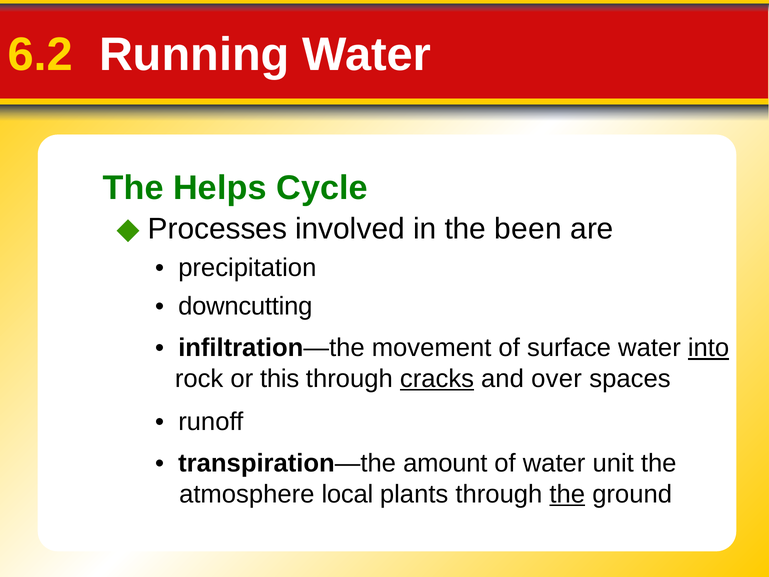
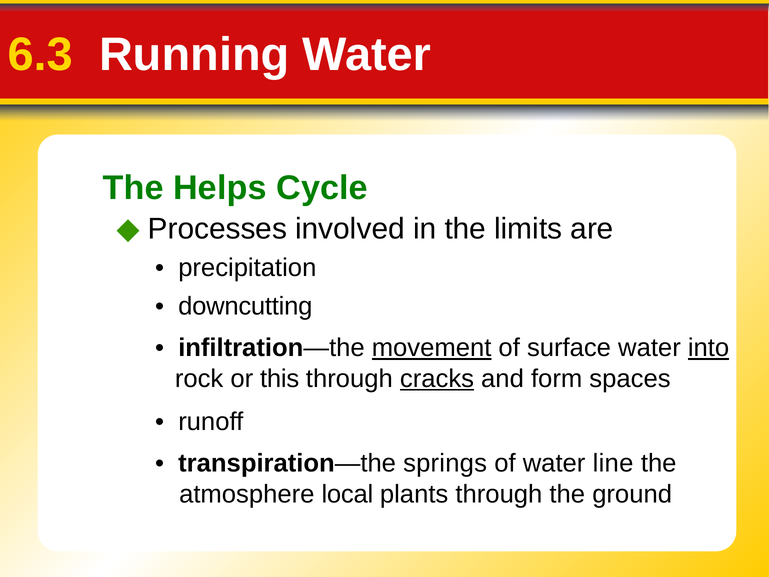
6.2: 6.2 -> 6.3 (40, 55)
been: been -> limits (528, 229)
movement underline: none -> present (432, 348)
over: over -> form (557, 379)
amount: amount -> springs (445, 463)
unit: unit -> line (613, 463)
the underline: present -> none (567, 494)
